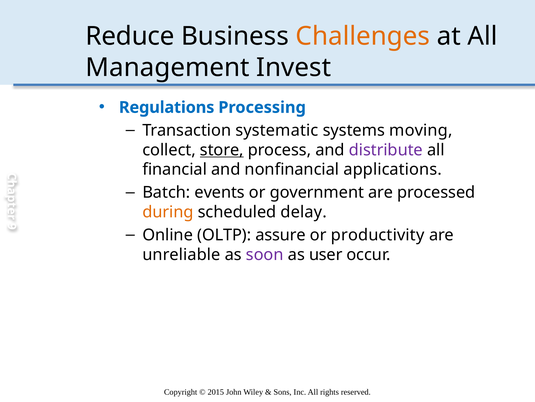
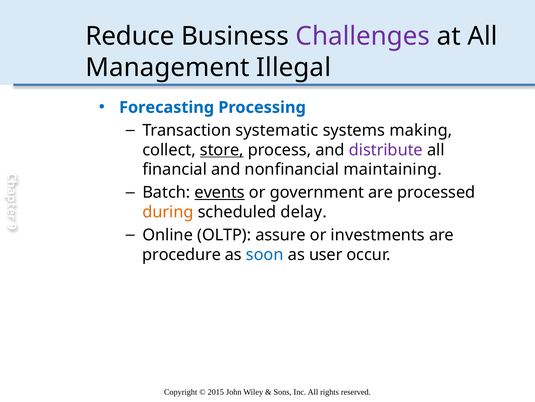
Challenges colour: orange -> purple (363, 36)
Invest: Invest -> Illegal (294, 67)
Regulations: Regulations -> Forecasting (167, 107)
moving: moving -> making (421, 130)
applications: applications -> maintaining (393, 169)
events underline: none -> present (220, 192)
productivity: productivity -> investments (378, 235)
unreliable: unreliable -> procedure (182, 254)
soon colour: purple -> blue (265, 254)
